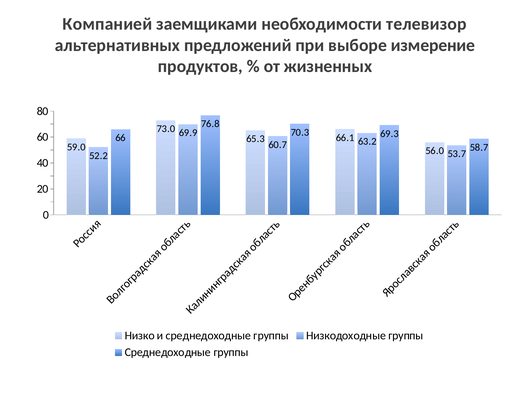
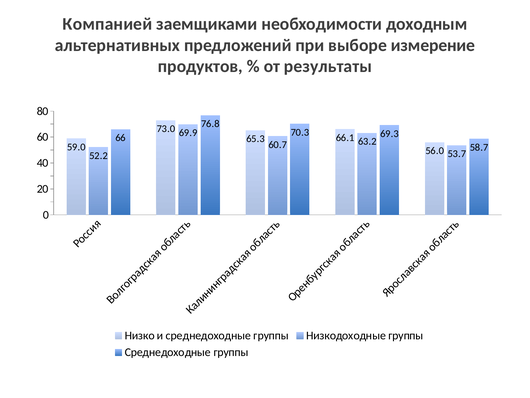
телевизор: телевизор -> доходным (427, 24)
жизненных: жизненных -> результаты (328, 66)
